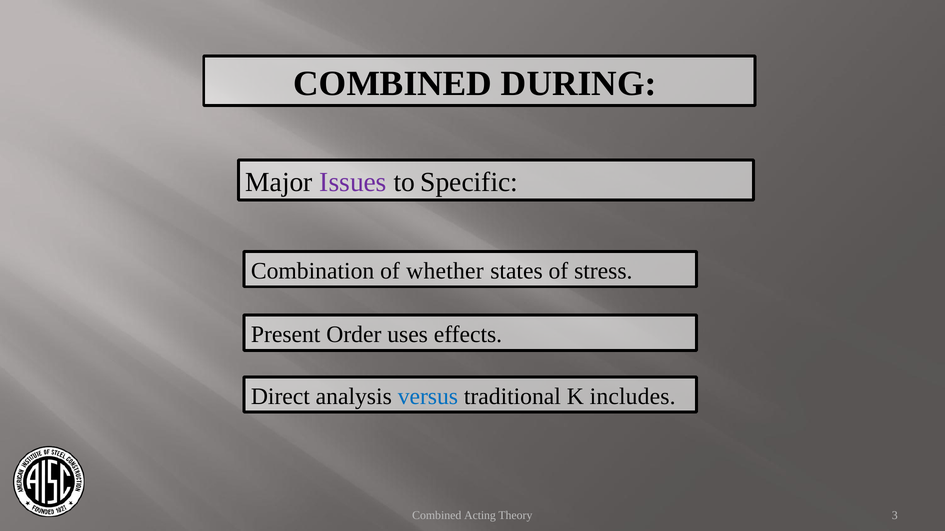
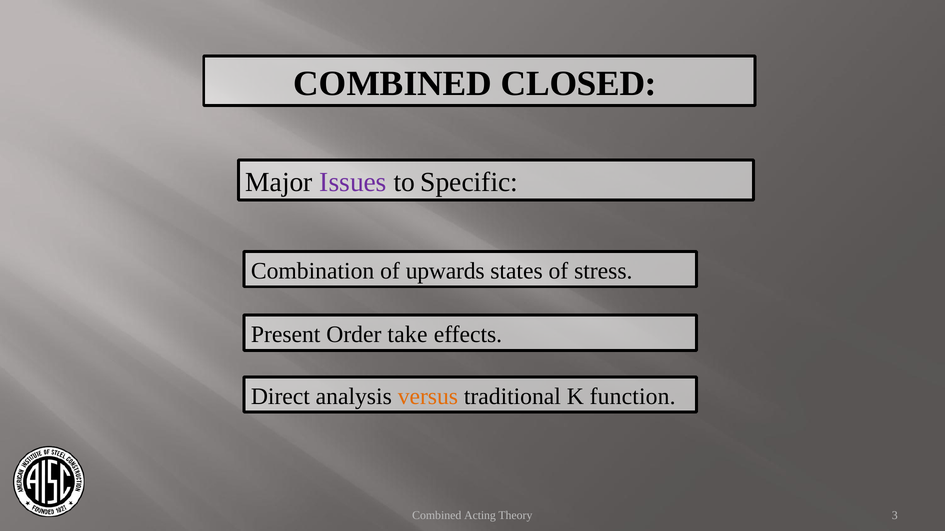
DURING: DURING -> CLOSED (579, 83)
whether: whether -> upwards (445, 271)
uses: uses -> take (407, 335)
versus colour: blue -> orange (428, 397)
includes: includes -> function (633, 397)
